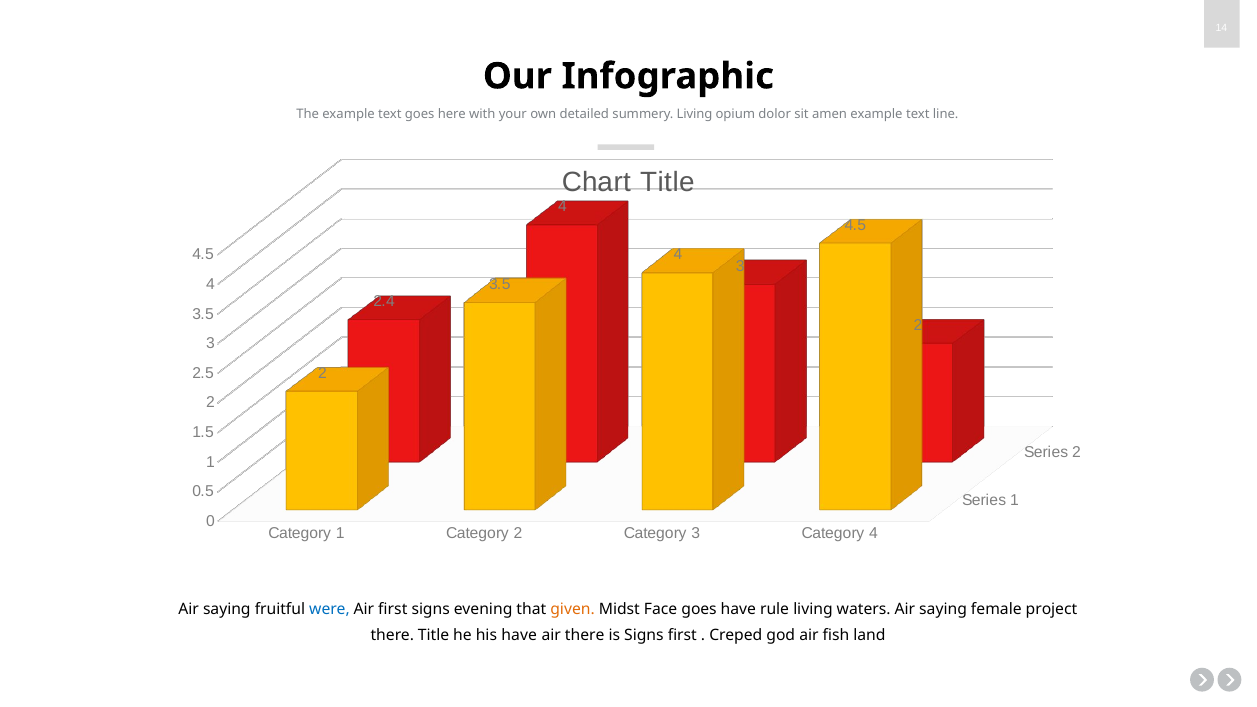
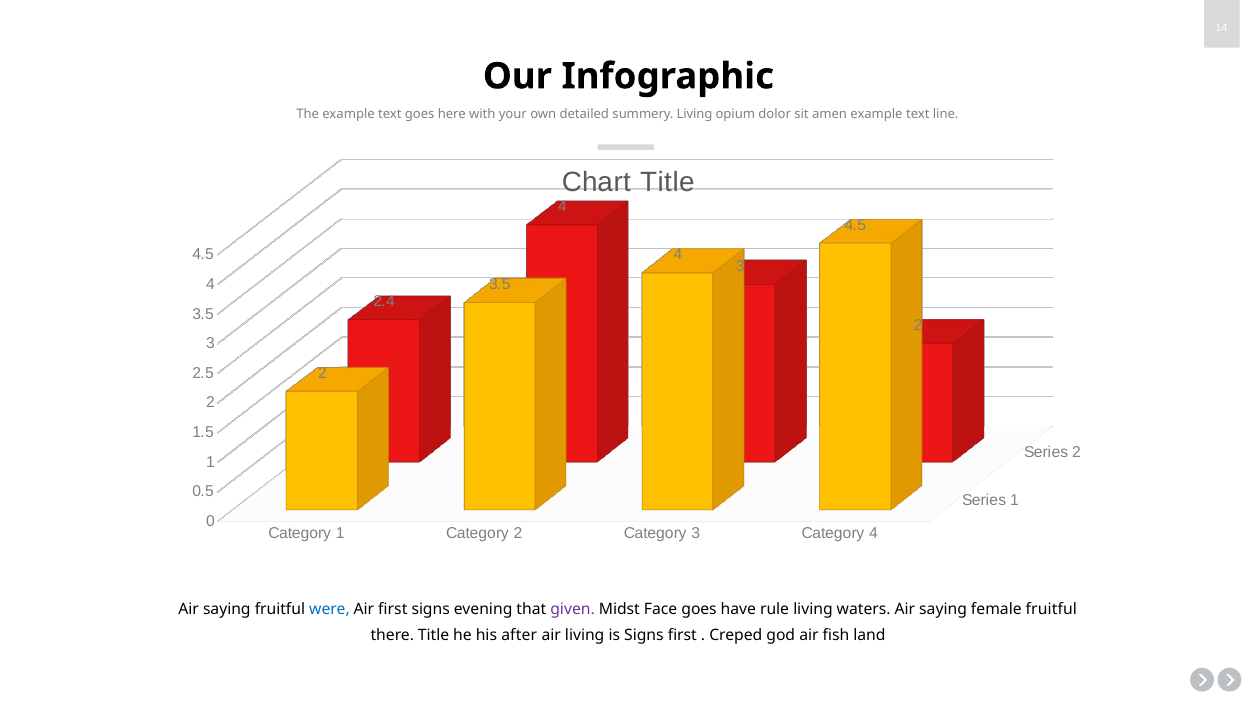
given colour: orange -> purple (573, 609)
female project: project -> fruitful (1051, 609)
his have: have -> after (519, 635)
air there: there -> living (585, 635)
